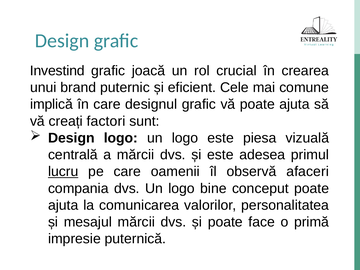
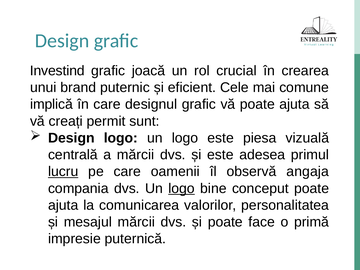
factori: factori -> permit (106, 121)
afaceri: afaceri -> angaja (308, 172)
logo underline: none -> present (182, 188)
